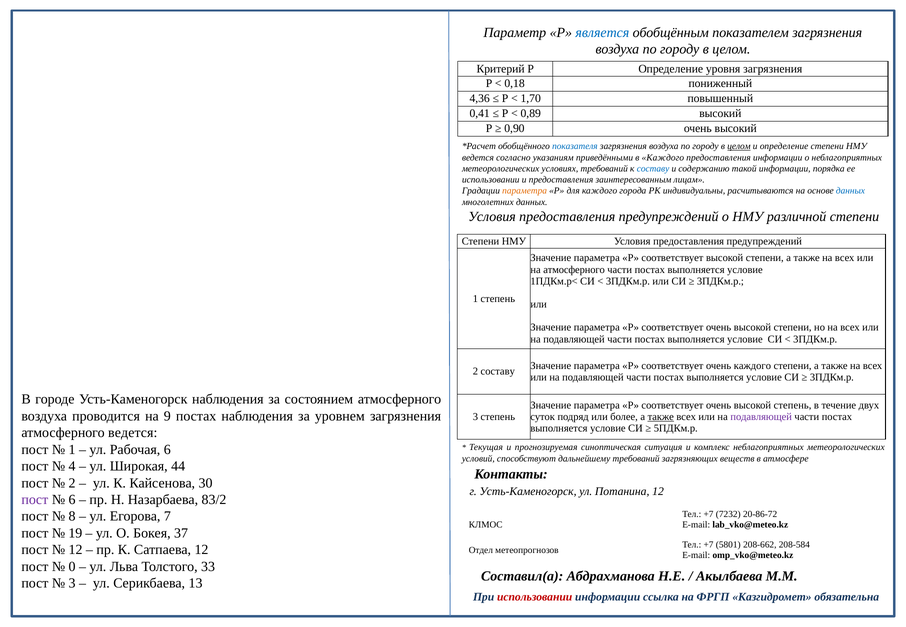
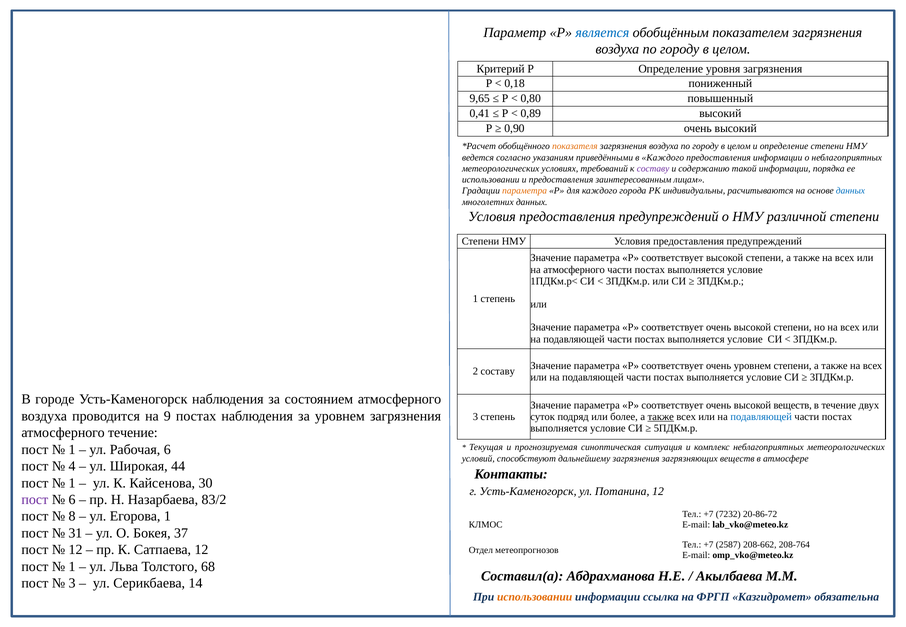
4,36: 4,36 -> 9,65 (480, 99)
1,70: 1,70 -> 0,80 (531, 99)
показателя colour: blue -> orange (575, 146)
целом underline: present -> none (739, 146)
составу colour: blue -> purple (653, 169)
очень каждого: каждого -> уровнем (752, 366)
высокой степень: степень -> веществ (793, 405)
подавляющей colour: purple -> blue (761, 417)
атмосферного ведется: ведется -> течение (133, 433)
дальнейшему требований: требований -> загрязнения (636, 459)
2: 2 -> 1 (72, 483)
Егорова 7: 7 -> 1 (167, 517)
19: 19 -> 31 (75, 533)
5801: 5801 -> 2587 (728, 545)
208-584: 208-584 -> 208-764 (794, 545)
0: 0 -> 1 (72, 567)
33: 33 -> 68 (208, 567)
13: 13 -> 14 (196, 583)
использовании colour: red -> orange (535, 597)
